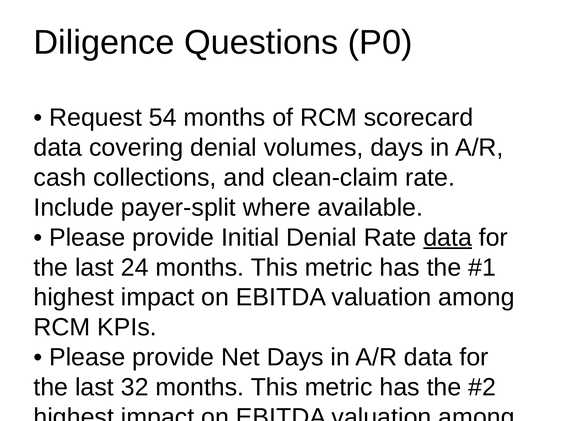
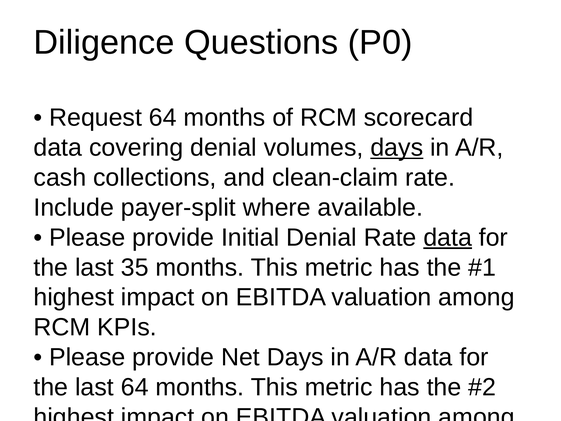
Request 54: 54 -> 64 (163, 118)
days underline: none -> present (397, 148)
24: 24 -> 35 (135, 267)
last 32: 32 -> 64 (135, 387)
